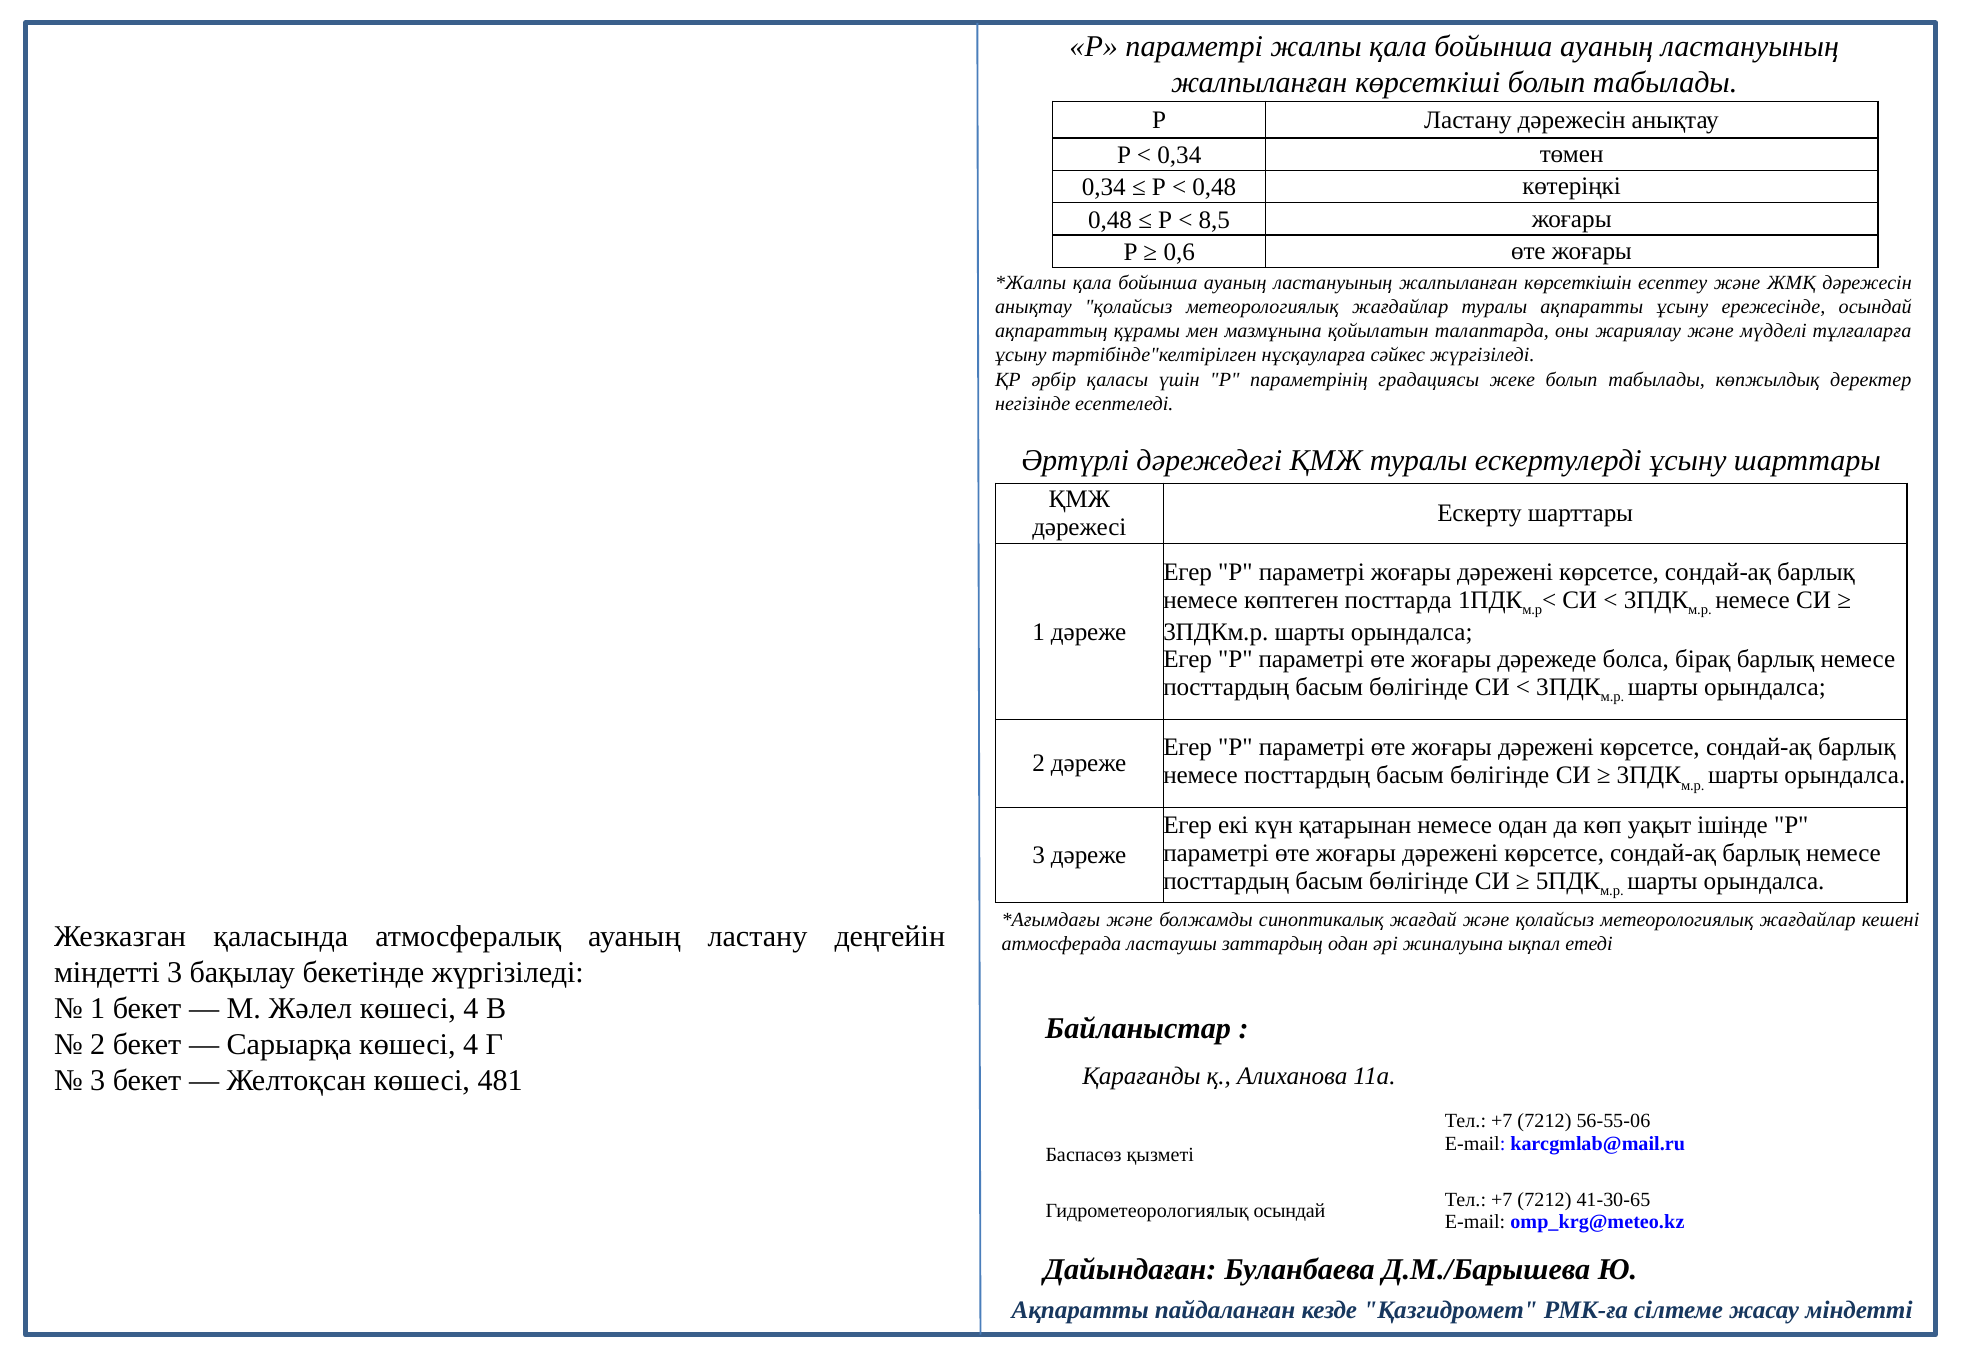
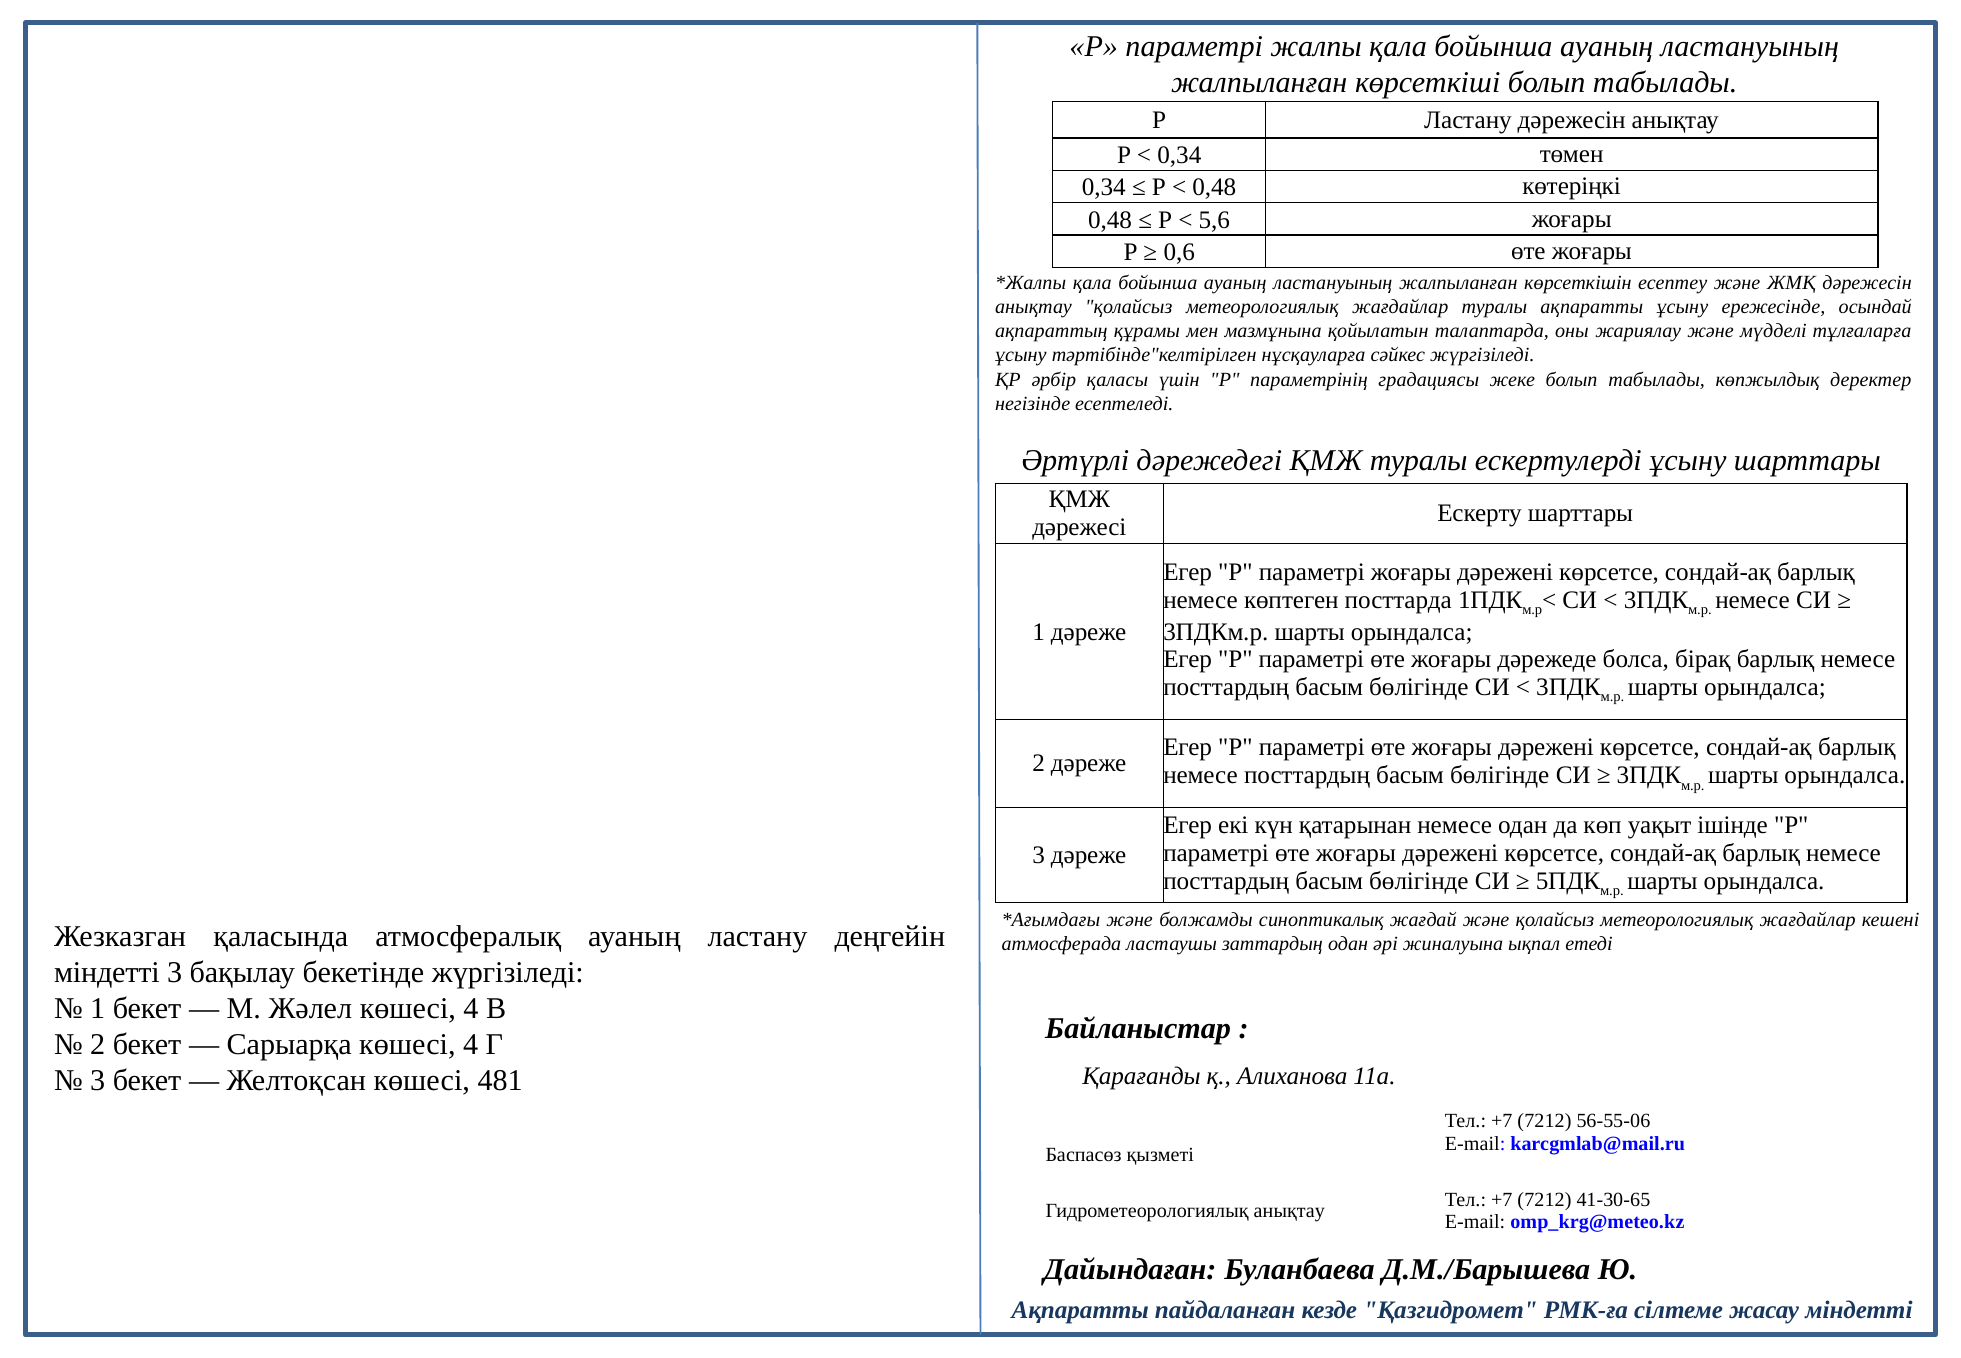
8,5: 8,5 -> 5,6 (1214, 220)
Гидрометеорологиялық осындай: осындай -> анықтау (1289, 1210)
